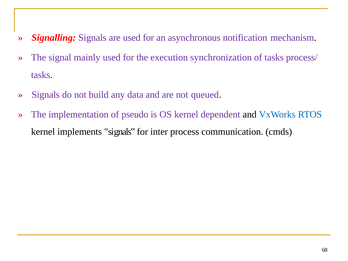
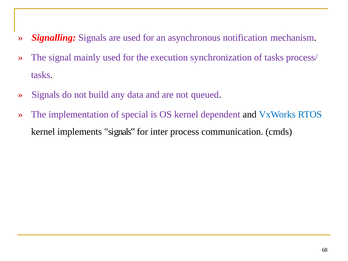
pseudo: pseudo -> special (135, 114)
